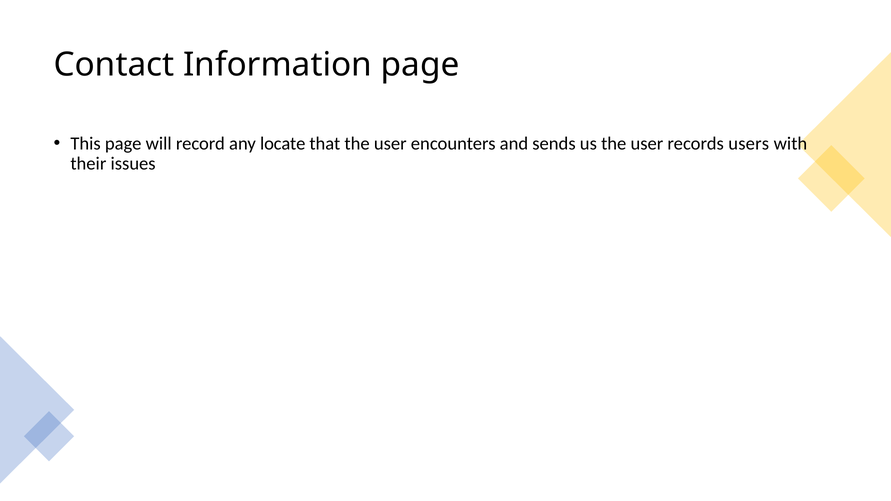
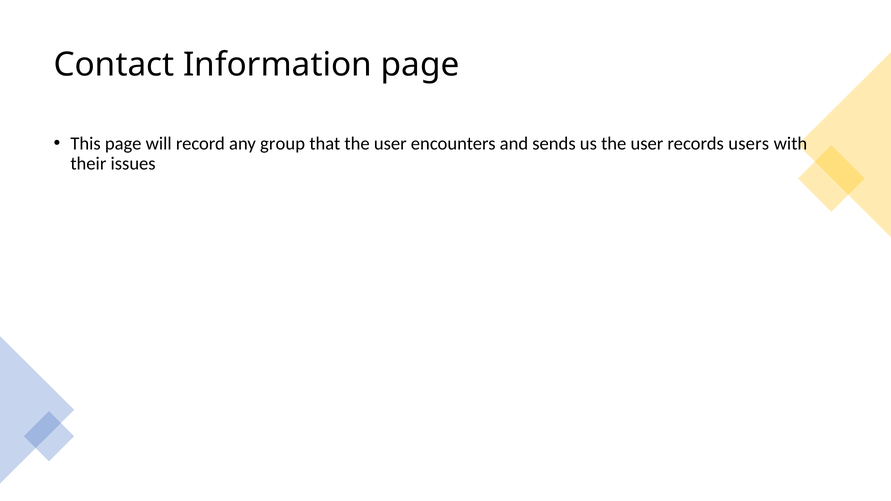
locate: locate -> group (283, 144)
